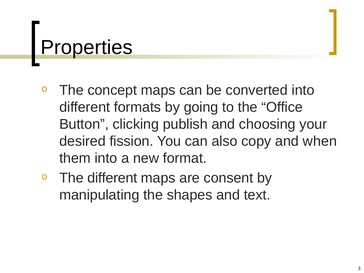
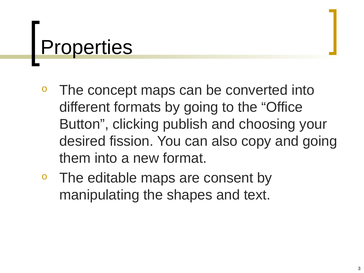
and when: when -> going (320, 141)
The different: different -> editable (112, 178)
